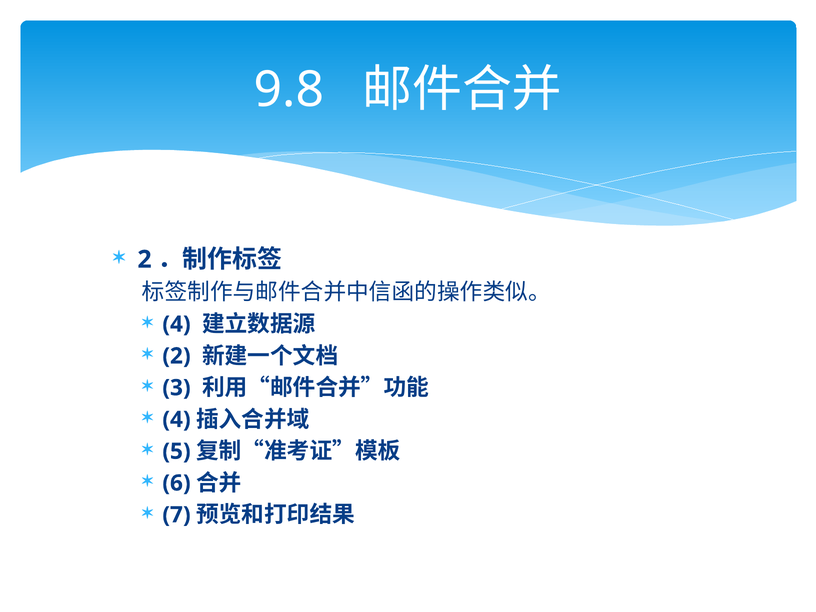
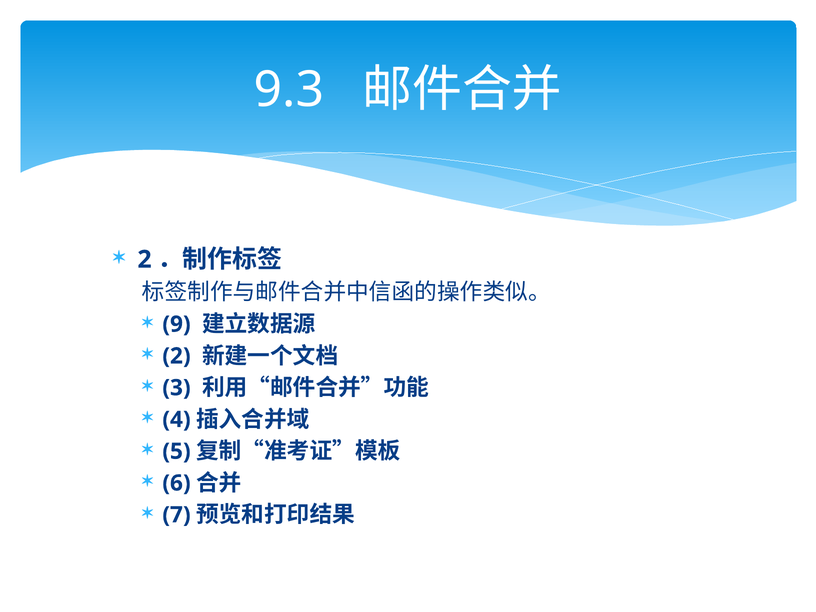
9.8: 9.8 -> 9.3 (289, 90)
4: 4 -> 9 (177, 324)
